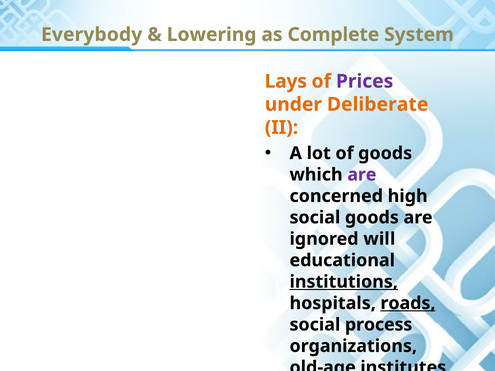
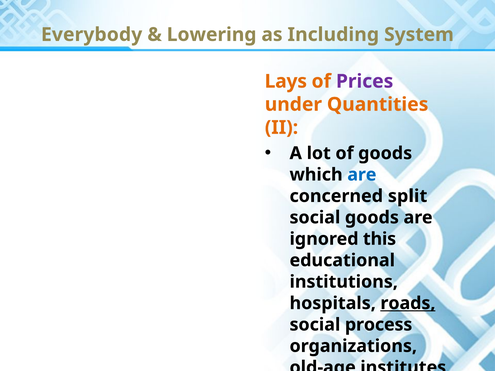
Complete: Complete -> Including (333, 35)
Deliberate: Deliberate -> Quantities (378, 104)
are colour: purple -> blue (362, 175)
high: high -> split (408, 196)
will: will -> this (380, 239)
institutions underline: present -> none (344, 282)
